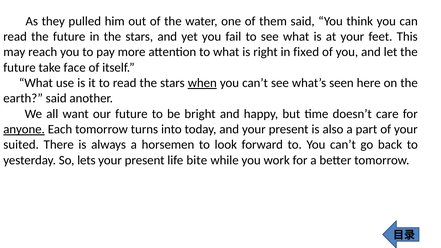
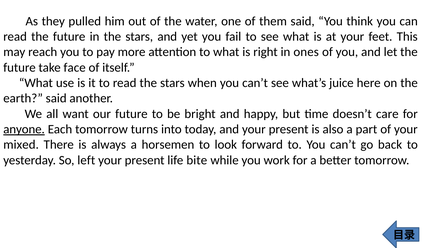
fixed: fixed -> ones (306, 52)
when underline: present -> none (202, 83)
seen: seen -> juice (341, 83)
suited: suited -> mixed (21, 145)
lets: lets -> left (86, 160)
